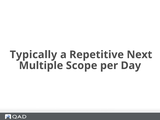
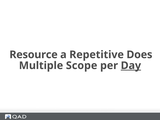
Typically: Typically -> Resource (34, 55)
Next: Next -> Does (139, 55)
Day underline: none -> present (131, 66)
